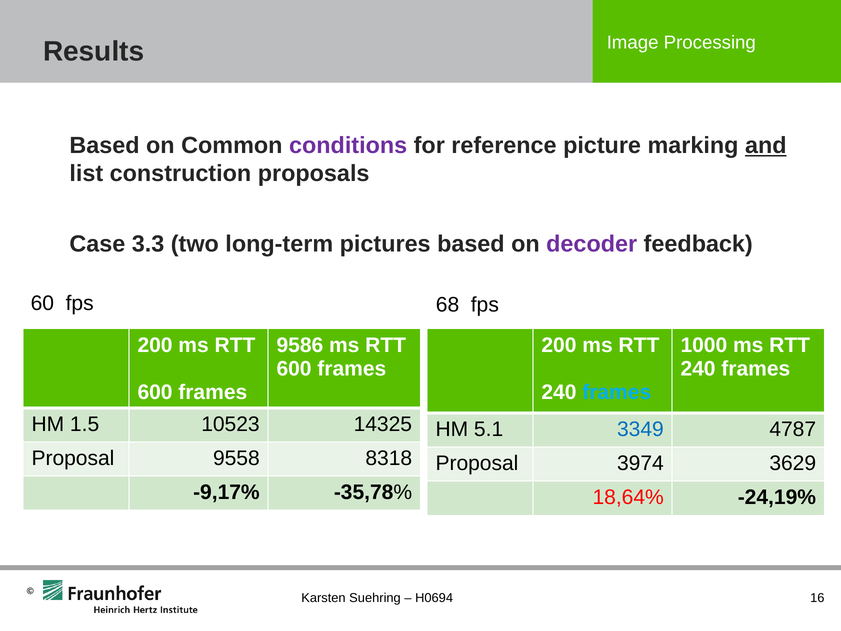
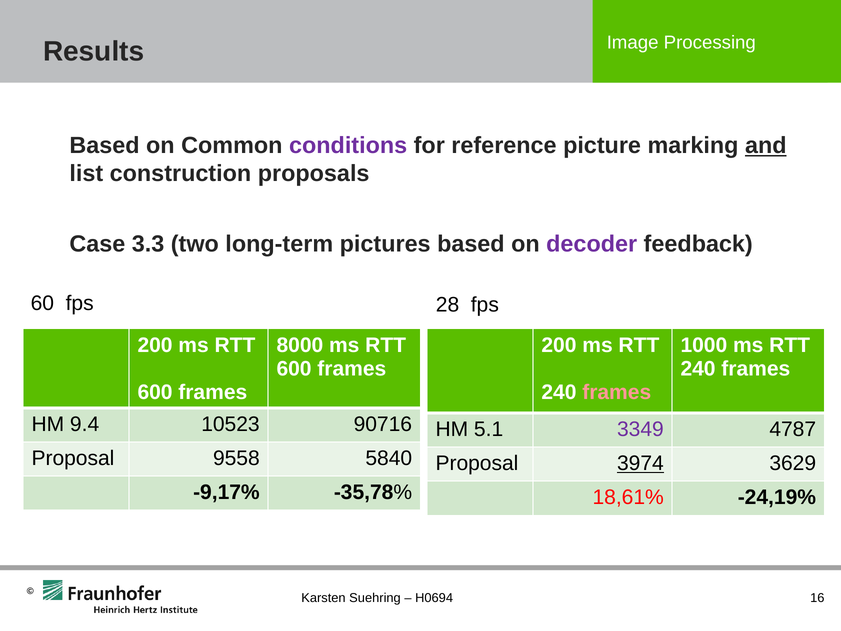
68: 68 -> 28 (448, 305)
9586: 9586 -> 8000 (300, 345)
frames colour: light blue -> pink (617, 392)
1.5: 1.5 -> 9.4 (85, 424)
14325: 14325 -> 90716 (383, 424)
3349 colour: blue -> purple (640, 429)
8318: 8318 -> 5840 (389, 458)
3974 underline: none -> present (640, 463)
18,64%: 18,64% -> 18,61% (628, 497)
